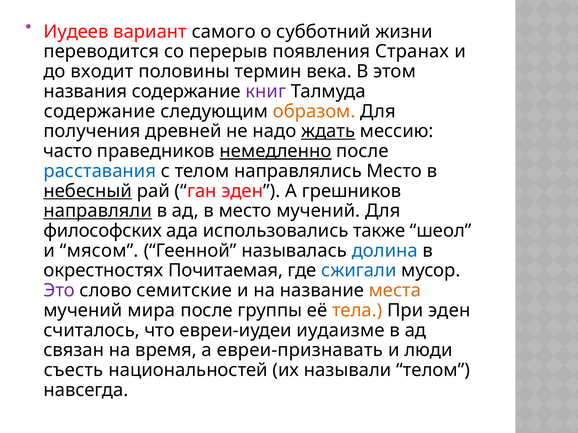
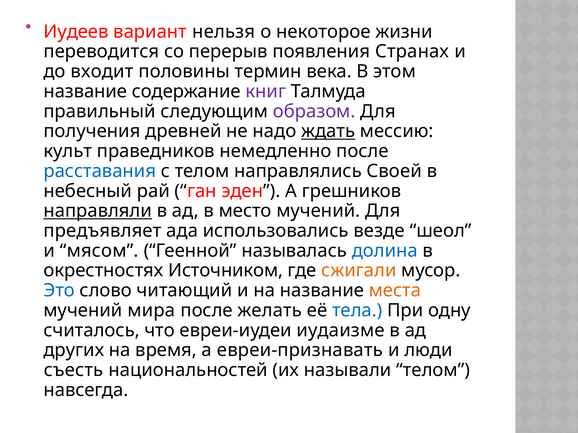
самого: самого -> нельзя (224, 32)
субботний: субботний -> некоторое (323, 32)
названия: названия -> название (85, 91)
содержание: содержание -> правильный (100, 111)
образом colour: orange -> purple (314, 111)
часто: часто -> культ (68, 151)
немедленно underline: present -> none (276, 151)
направлялись Место: Место -> Своей (394, 171)
небесный underline: present -> none (88, 191)
философских: философских -> предъявляет (102, 231)
также: также -> везде (379, 231)
Почитаемая: Почитаемая -> Источником (226, 271)
сжигали colour: blue -> orange (359, 271)
Это colour: purple -> blue (59, 291)
семитские: семитские -> читающий (184, 291)
группы: группы -> желать (270, 311)
тела colour: orange -> blue (357, 311)
При эден: эден -> одну (449, 311)
связан: связан -> других (74, 351)
